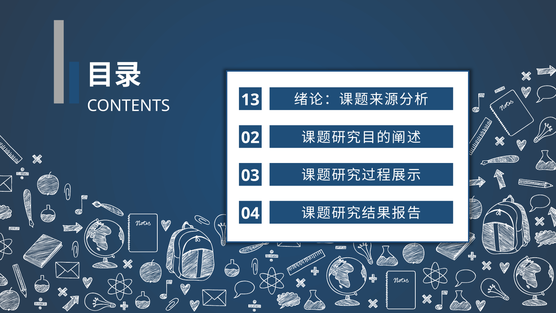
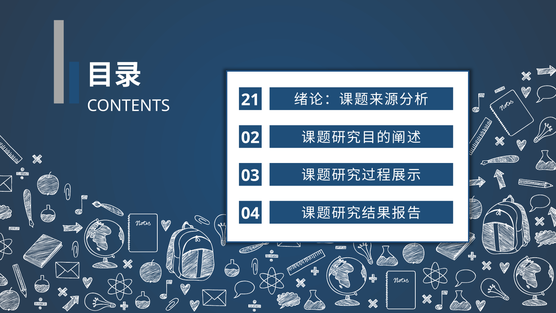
13: 13 -> 21 (250, 100)
